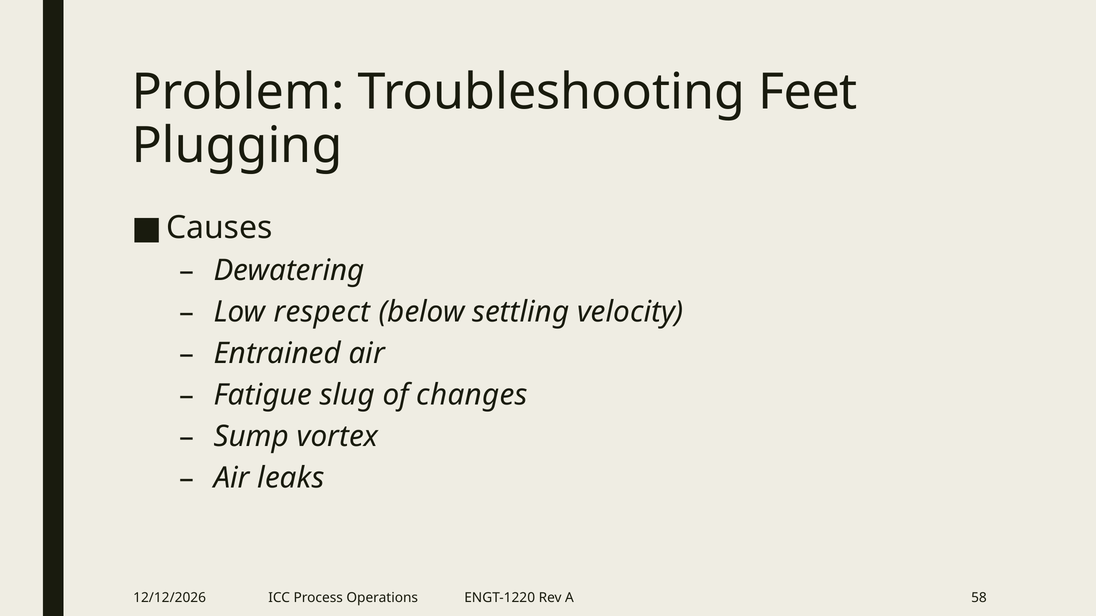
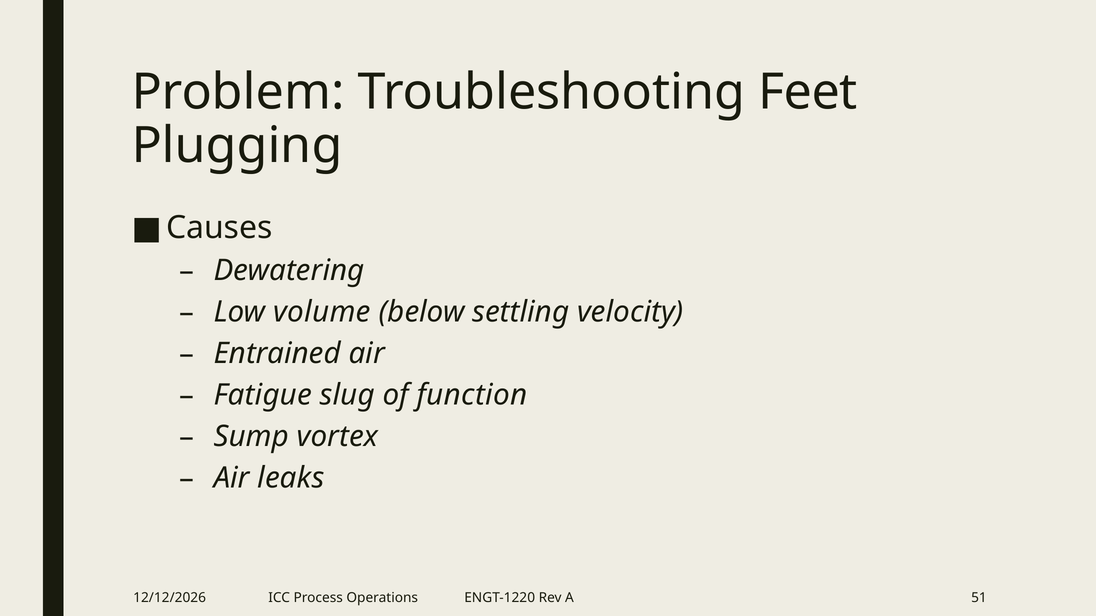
respect: respect -> volume (322, 312)
changes: changes -> function (472, 395)
58: 58 -> 51 (979, 598)
